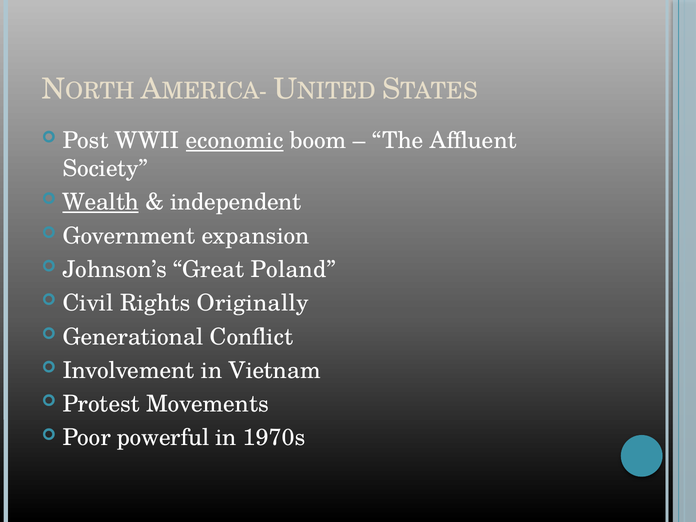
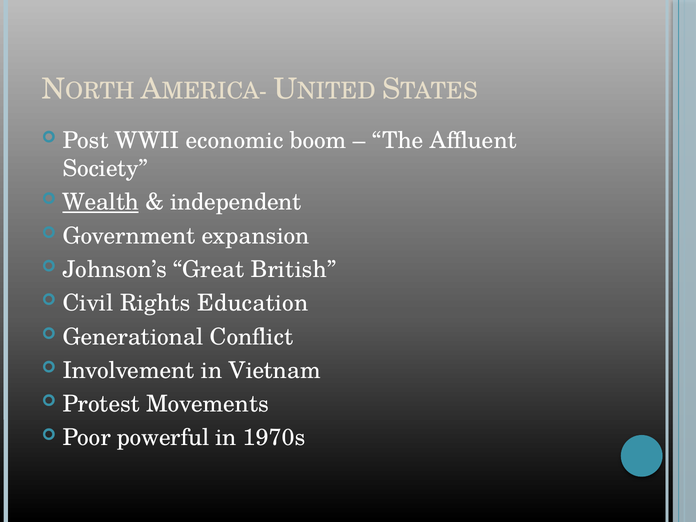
economic underline: present -> none (235, 141)
Poland: Poland -> British (293, 270)
Originally: Originally -> Education (253, 303)
